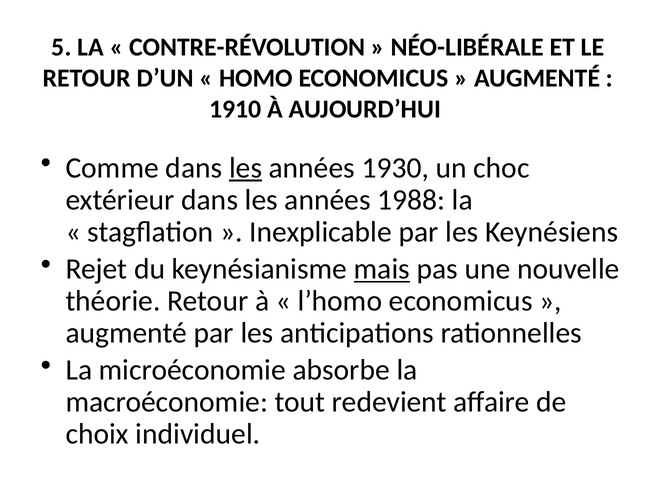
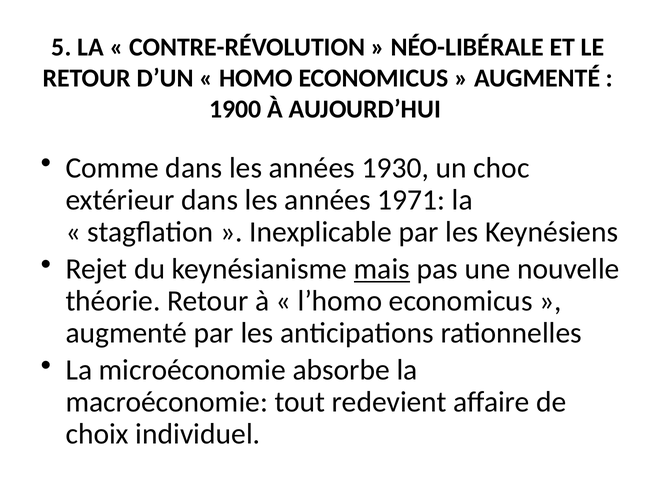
1910: 1910 -> 1900 (235, 109)
les underline: present -> none (246, 168)
1988: 1988 -> 1971 (411, 200)
